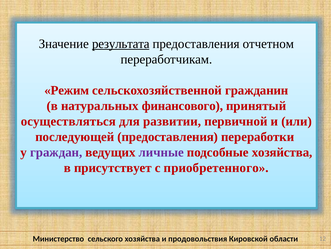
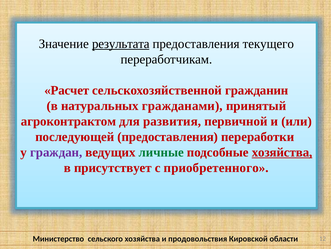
отчетном: отчетном -> текущего (268, 44)
Режим: Режим -> Расчет (67, 90)
финансового: финансового -> гражданами (182, 106)
осуществляться: осуществляться -> агроконтрактом (68, 121)
развитии: развитии -> развития (172, 121)
личные colour: purple -> green (161, 152)
хозяйства underline: none -> present (282, 152)
